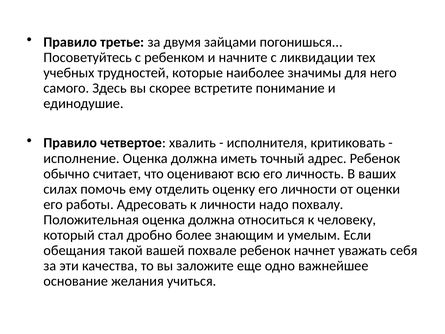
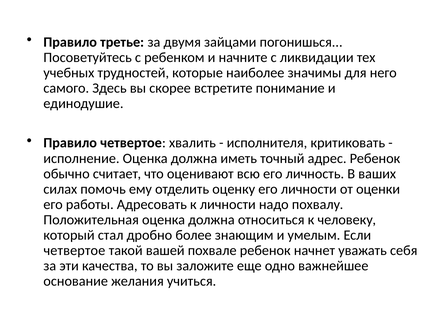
обещания: обещания -> четвертое (74, 250)
